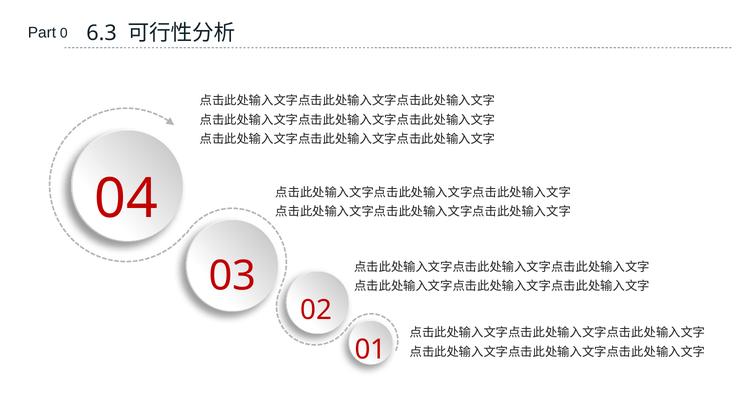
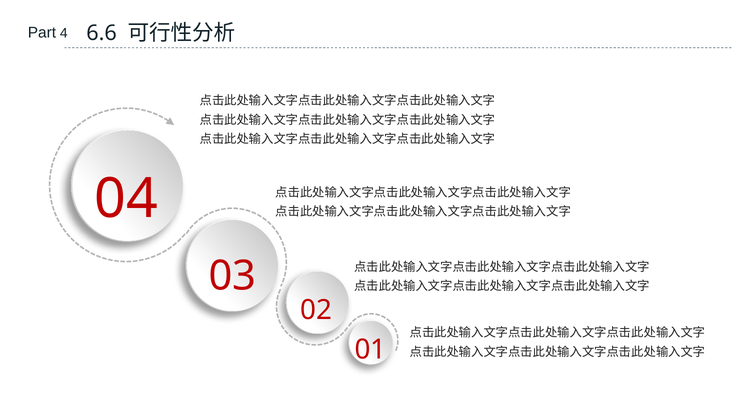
0: 0 -> 4 (64, 33)
6.3: 6.3 -> 6.6 (102, 33)
